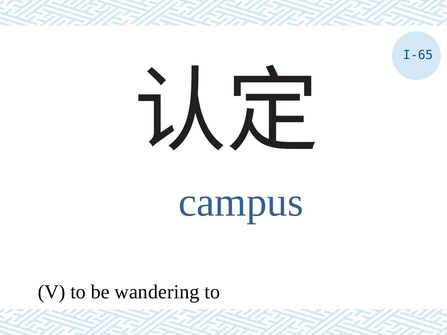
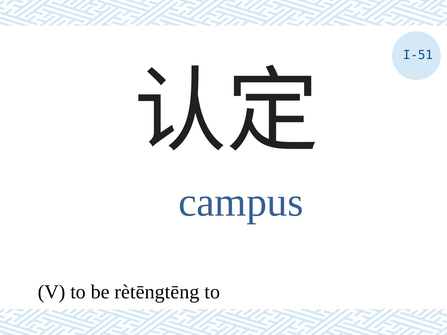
I-65: I-65 -> I-51 (418, 55)
wandering: wandering -> rètēngtēng (157, 292)
